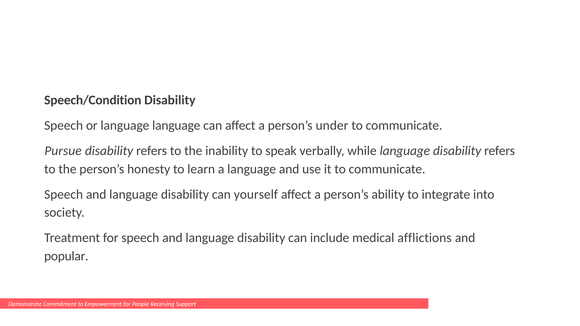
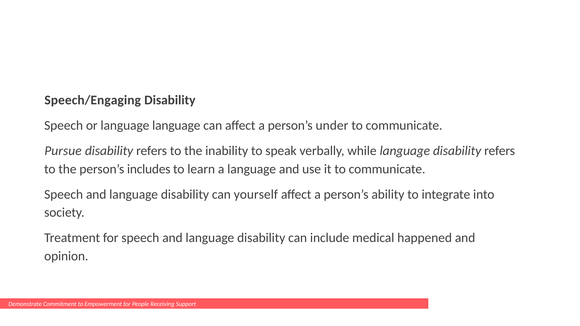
Speech/Condition: Speech/Condition -> Speech/Engaging (93, 100)
honesty: honesty -> includes (149, 169)
afflictions: afflictions -> happened (425, 238)
popular: popular -> opinion (66, 256)
